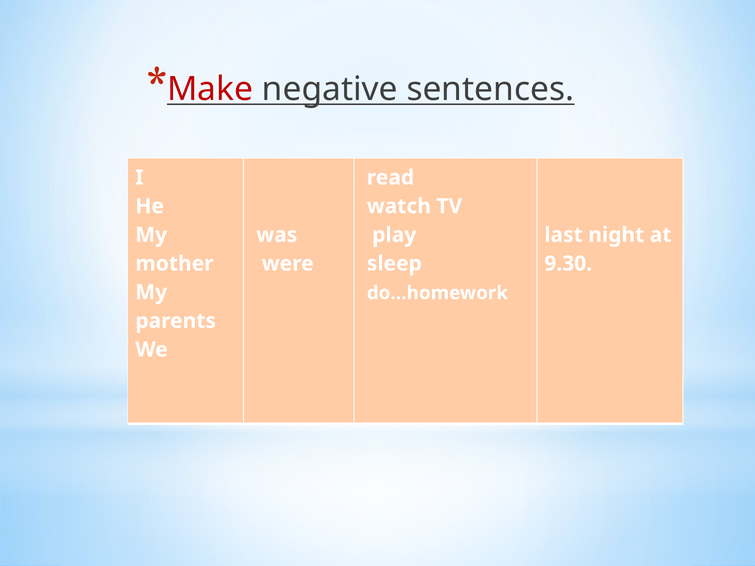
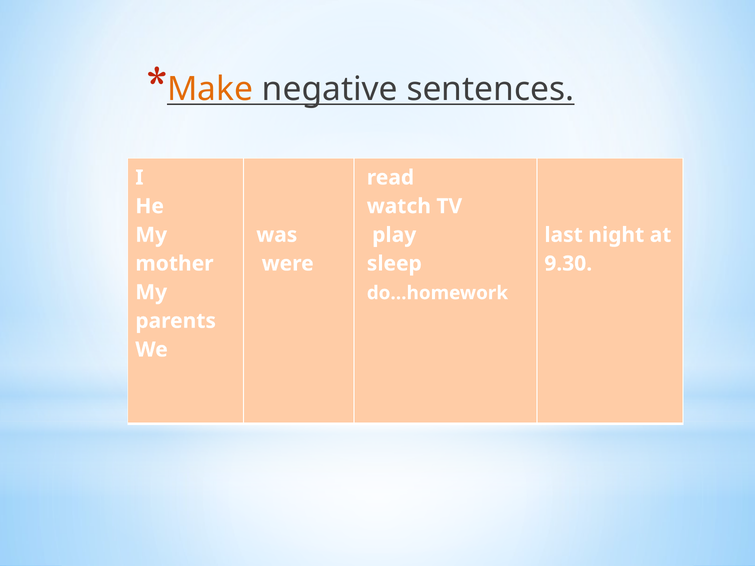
Make colour: red -> orange (210, 89)
